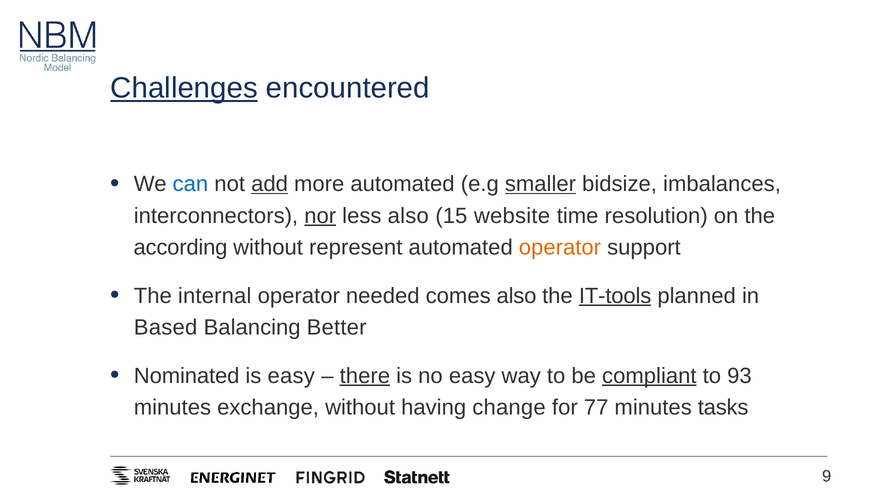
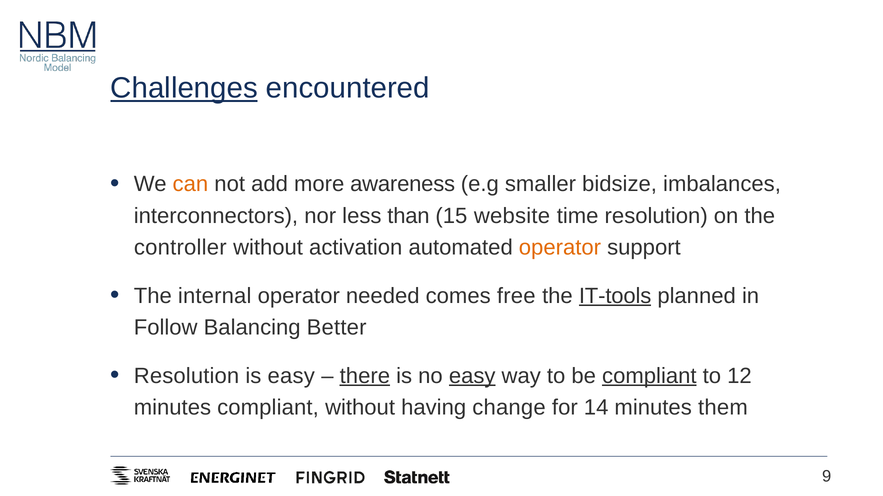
can colour: blue -> orange (190, 184)
add underline: present -> none (270, 184)
more automated: automated -> awareness (403, 184)
smaller underline: present -> none (540, 184)
nor underline: present -> none (320, 216)
less also: also -> than (409, 216)
according: according -> controller (180, 248)
represent: represent -> activation (356, 248)
comes also: also -> free (516, 296)
Based: Based -> Follow (166, 328)
Nominated: Nominated -> Resolution (187, 376)
easy underline: none -> present (472, 376)
93: 93 -> 12 (739, 376)
minutes exchange: exchange -> compliant (268, 408)
77: 77 -> 14 (596, 408)
tasks: tasks -> them (723, 408)
